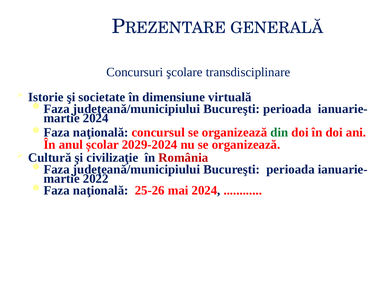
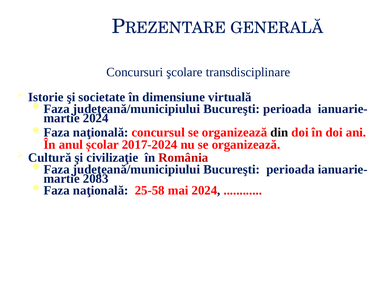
din colour: green -> black (279, 132)
2029-2024: 2029-2024 -> 2017-2024 (150, 145)
2022: 2022 -> 2083 (96, 179)
25-26: 25-26 -> 25-58 (150, 190)
